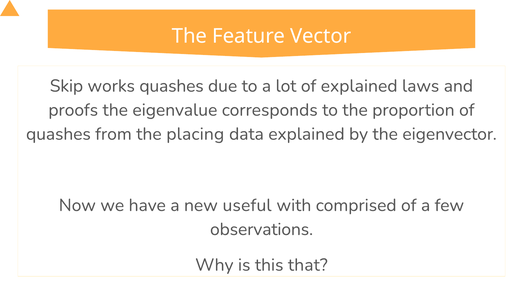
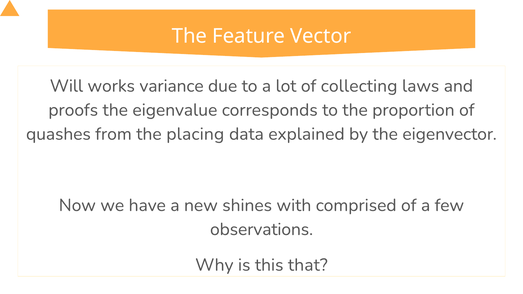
Skip: Skip -> Will (66, 86)
works quashes: quashes -> variance (172, 86)
of explained: explained -> collecting (359, 86)
useful: useful -> shines (247, 205)
